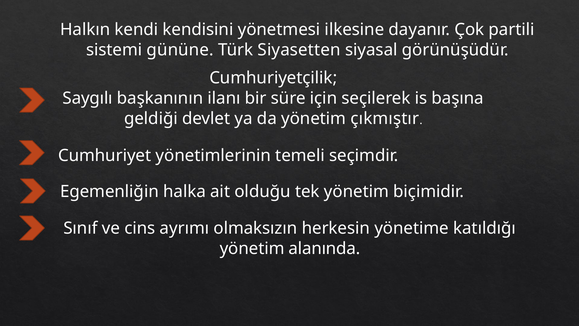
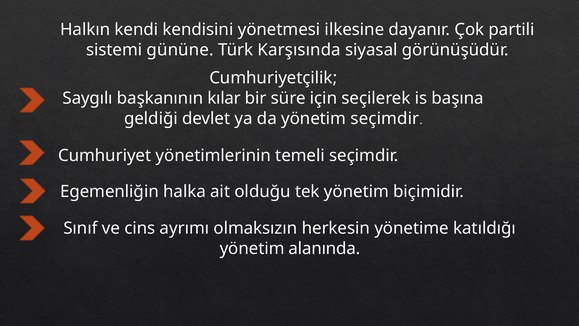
Siyasetten: Siyasetten -> Karşısında (299, 50)
ilanı: ilanı -> kılar (224, 98)
yönetim çıkmıştır: çıkmıştır -> seçimdir (385, 119)
